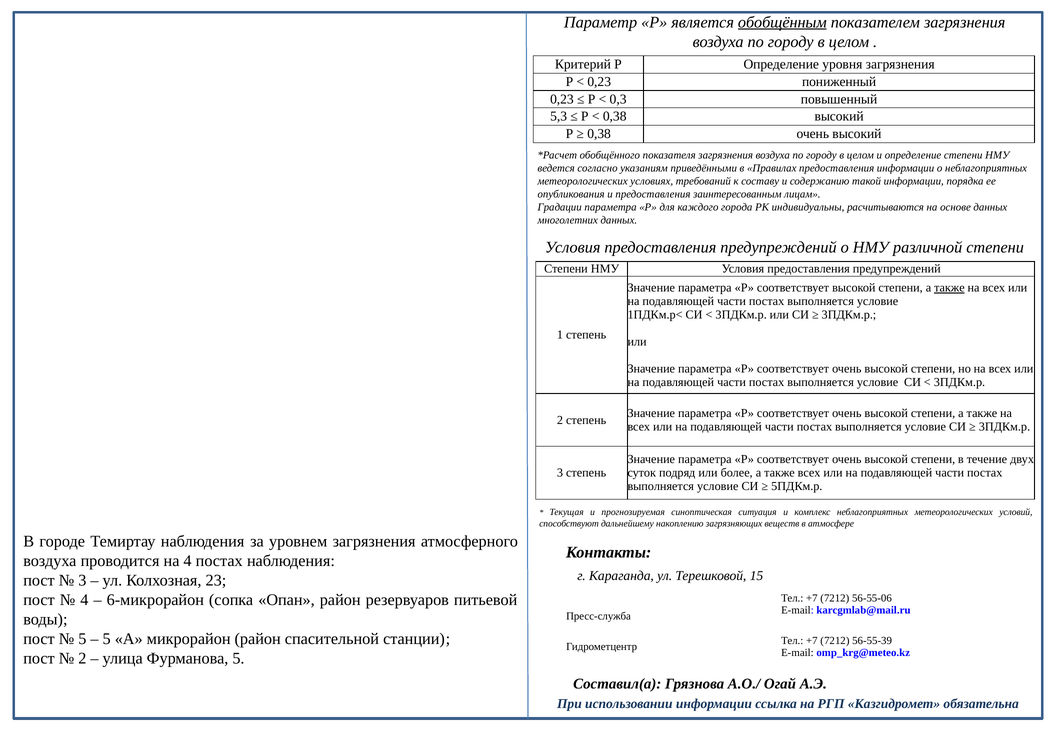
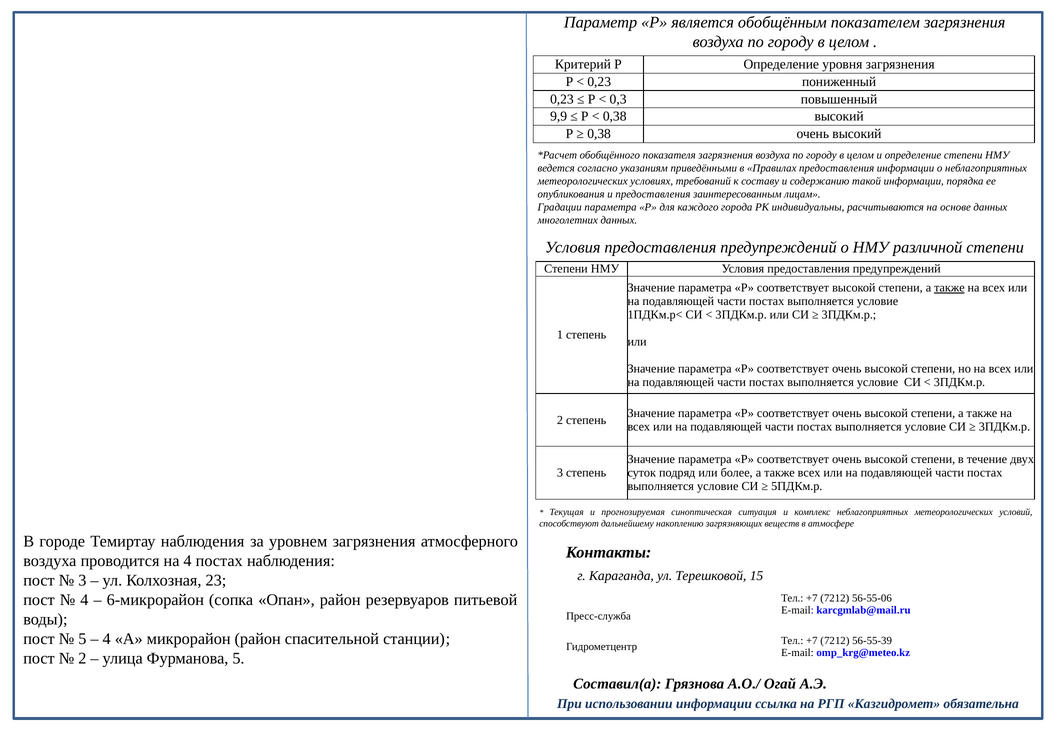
обобщённым underline: present -> none (782, 22)
5,3: 5,3 -> 9,9 (559, 116)
5: 5 -> 4 (107, 639)
